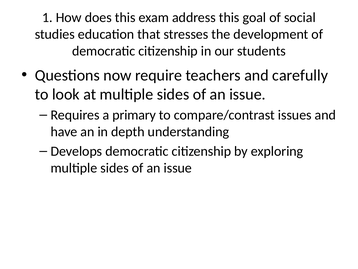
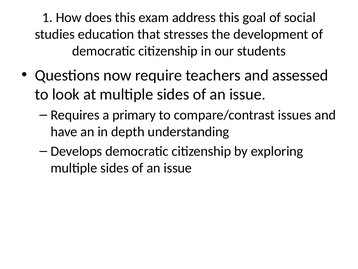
carefully: carefully -> assessed (300, 75)
